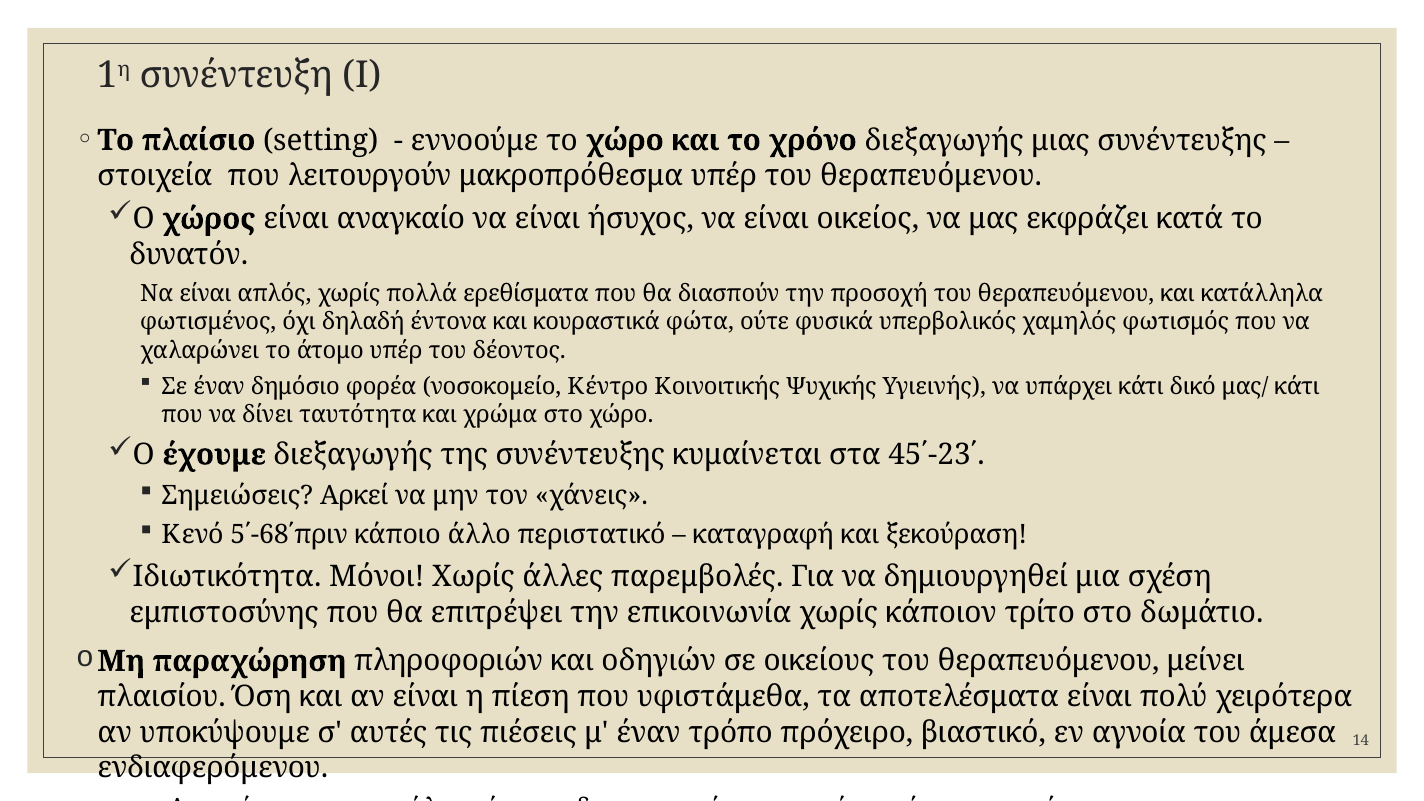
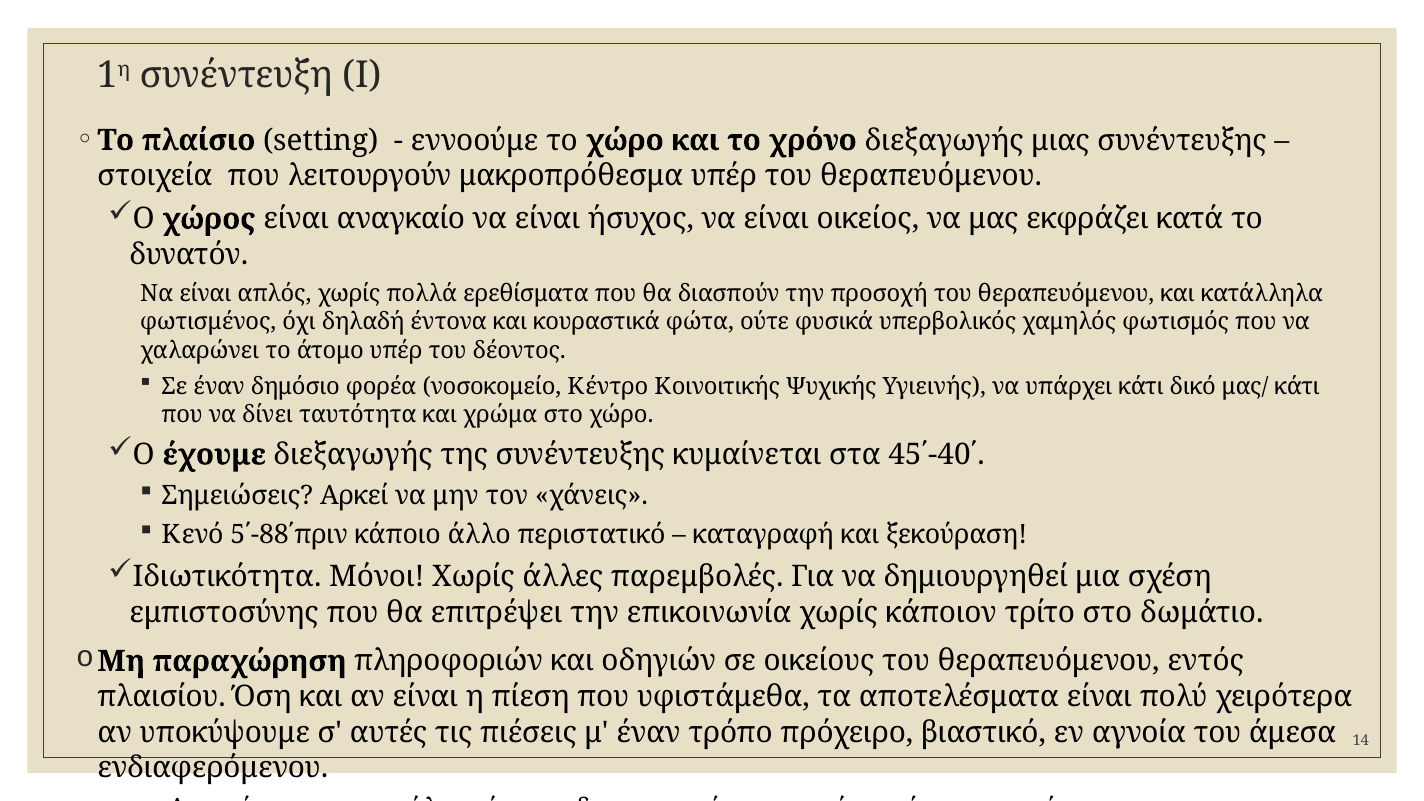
45΄-23΄: 45΄-23΄ -> 45΄-40΄ (937, 455)
5΄-68΄πριν: 5΄-68΄πριν -> 5΄-88΄πριν (289, 535)
μείνει: μείνει -> εντός (1206, 661)
